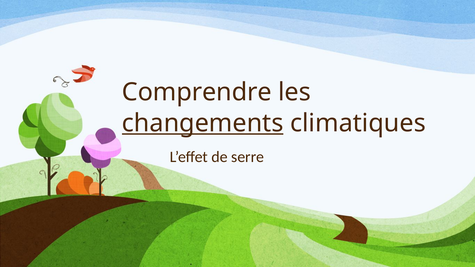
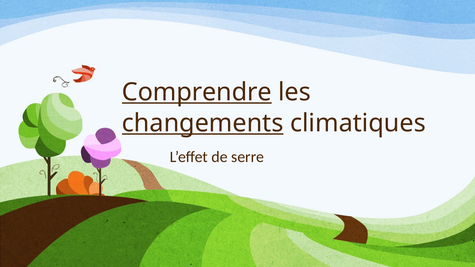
Comprendre underline: none -> present (197, 92)
